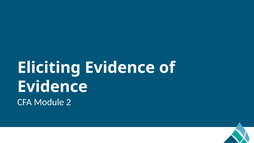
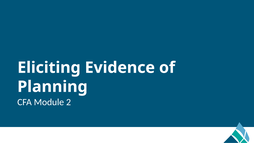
Evidence: Evidence -> Planning (52, 87)
